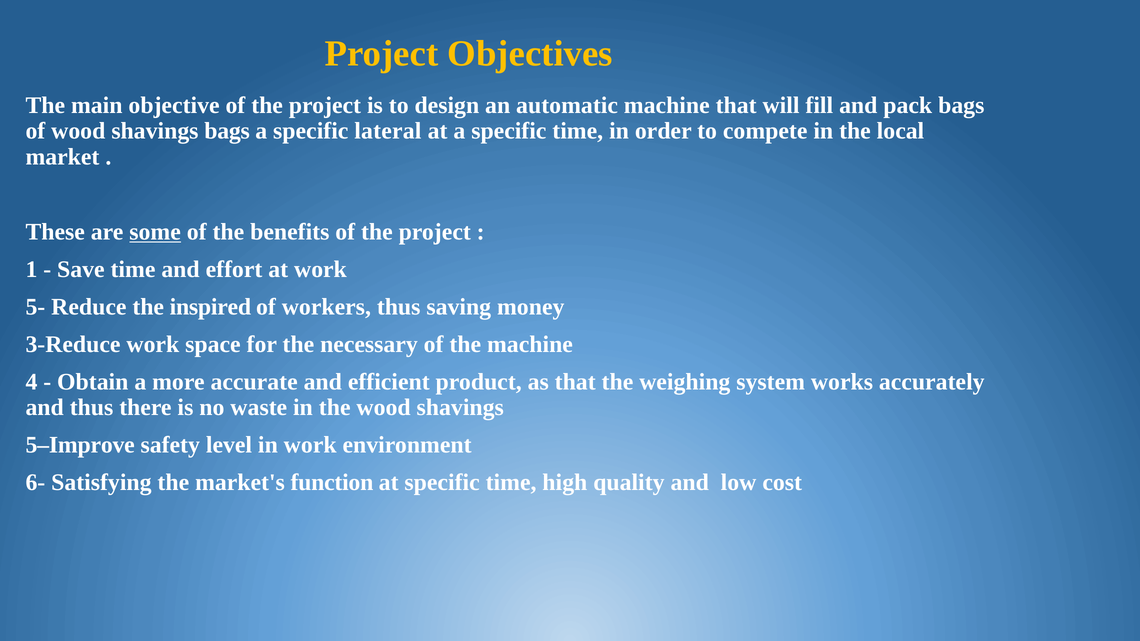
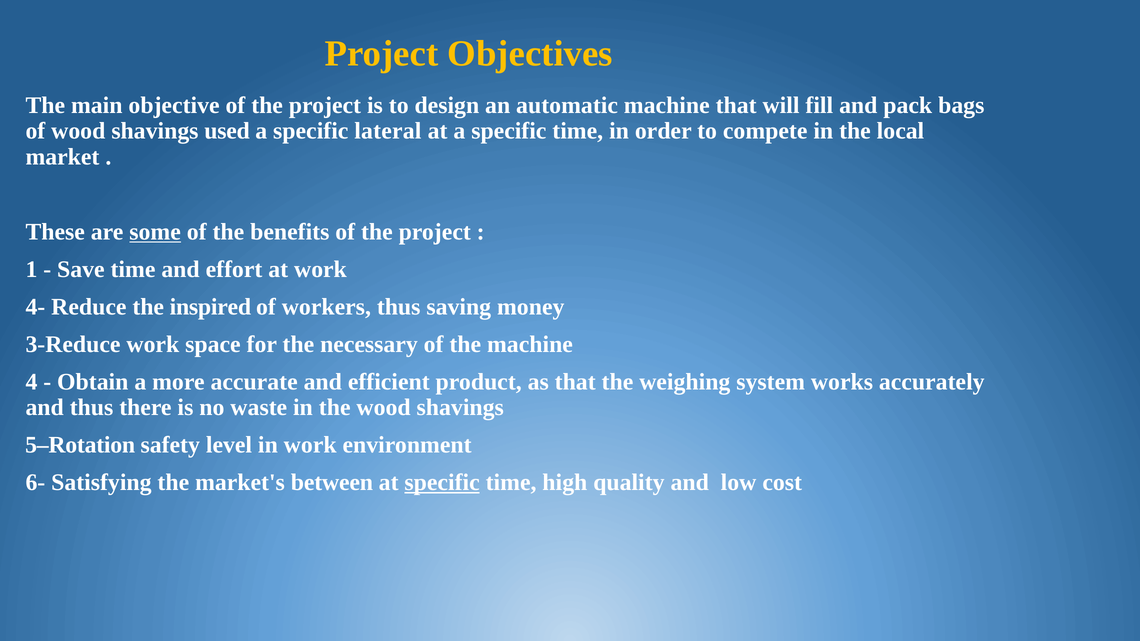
shavings bags: bags -> used (227, 131)
5-: 5- -> 4- (35, 307)
5–Improve: 5–Improve -> 5–Rotation (80, 445)
function: function -> between (332, 483)
specific underline: none -> present (442, 483)
